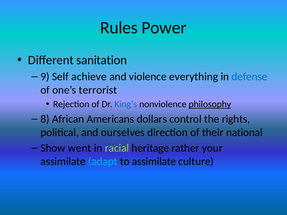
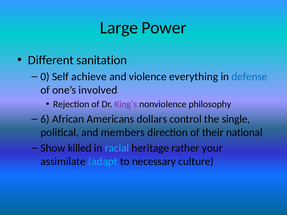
Rules: Rules -> Large (119, 28)
9: 9 -> 0 (45, 77)
terrorist: terrorist -> involved (98, 90)
King’s colour: blue -> purple (126, 104)
philosophy underline: present -> none (210, 104)
8: 8 -> 6 (45, 119)
rights: rights -> single (236, 119)
ourselves: ourselves -> members (123, 133)
went: went -> killed (80, 148)
racial colour: light green -> light blue (117, 148)
to assimilate: assimilate -> necessary (154, 162)
